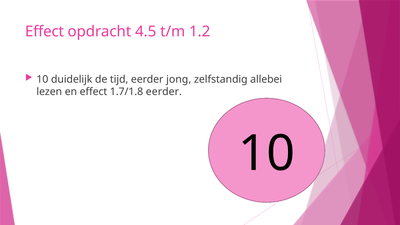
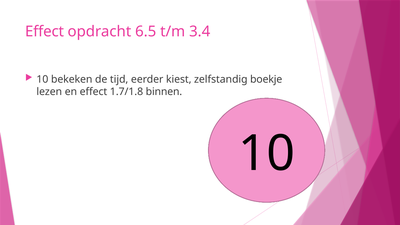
4.5: 4.5 -> 6.5 (146, 32)
1.2: 1.2 -> 3.4 (200, 32)
duidelijk: duidelijk -> bekeken (72, 79)
jong: jong -> kiest (179, 79)
allebei: allebei -> boekje (266, 79)
1.7/1.8 eerder: eerder -> binnen (164, 92)
